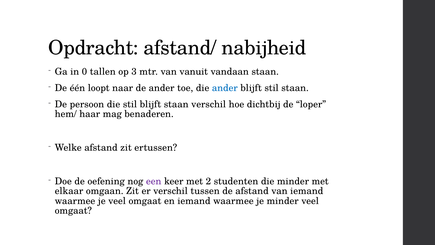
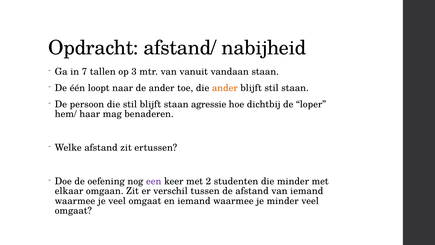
0: 0 -> 7 (84, 72)
ander colour: blue -> orange (225, 88)
staan verschil: verschil -> agressie (209, 104)
